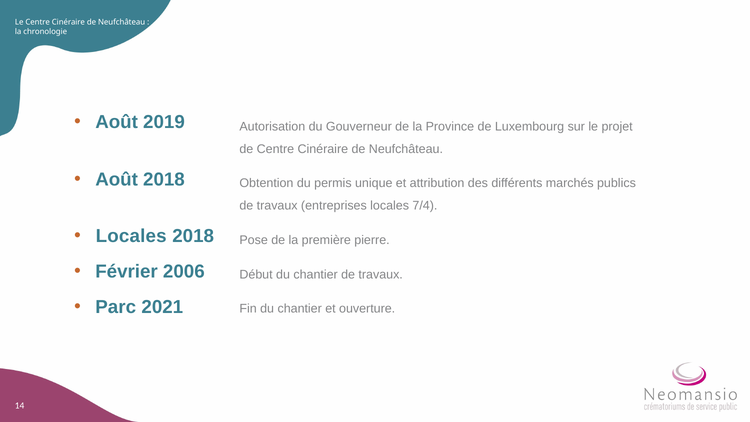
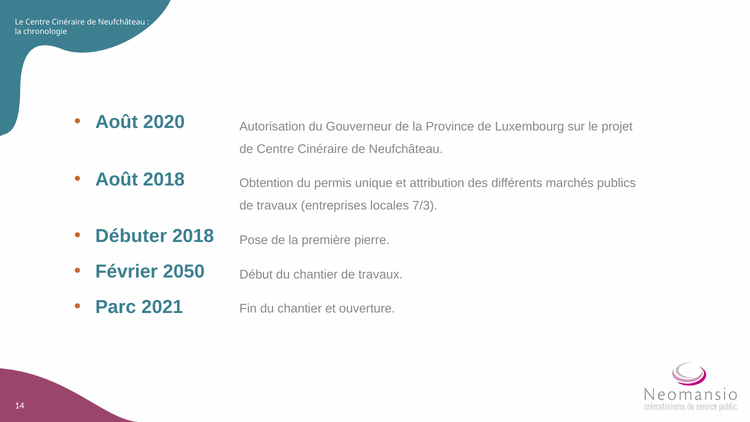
2019: 2019 -> 2020 (164, 122)
7/4: 7/4 -> 7/3 (425, 206)
Locales: Locales -> Débuter (131, 236)
2006: 2006 -> 2050 (184, 272)
